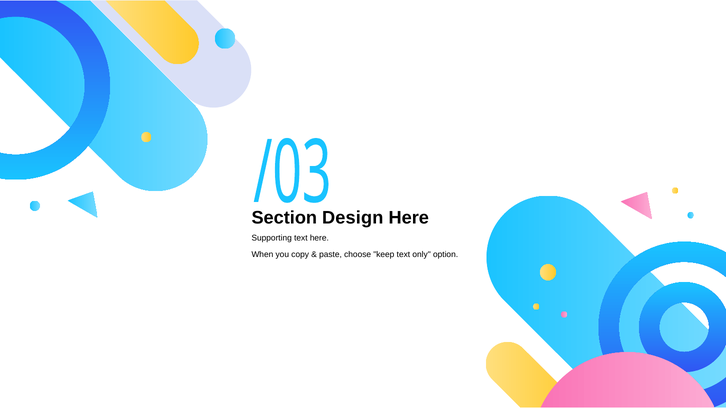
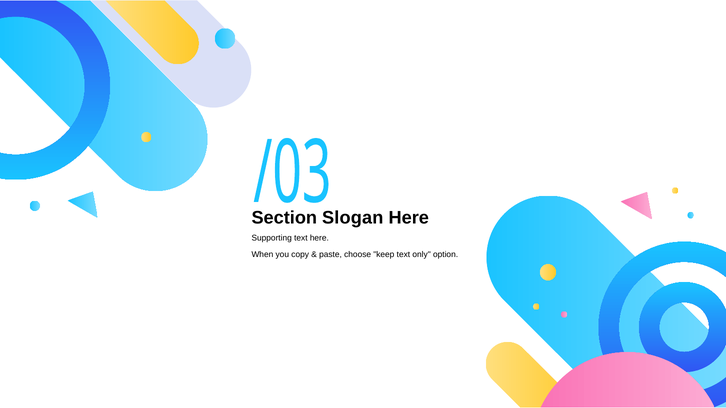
Design: Design -> Slogan (353, 218)
